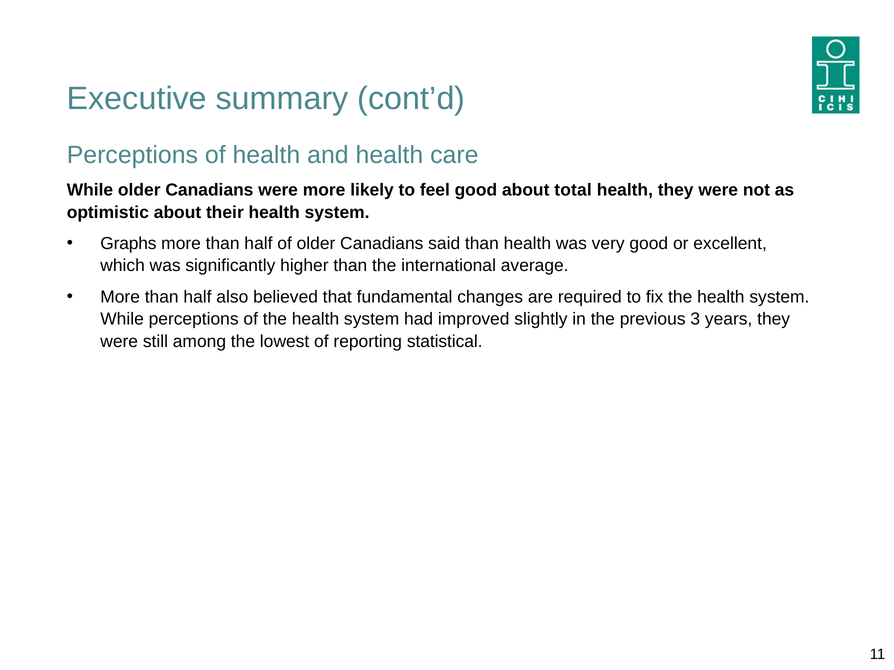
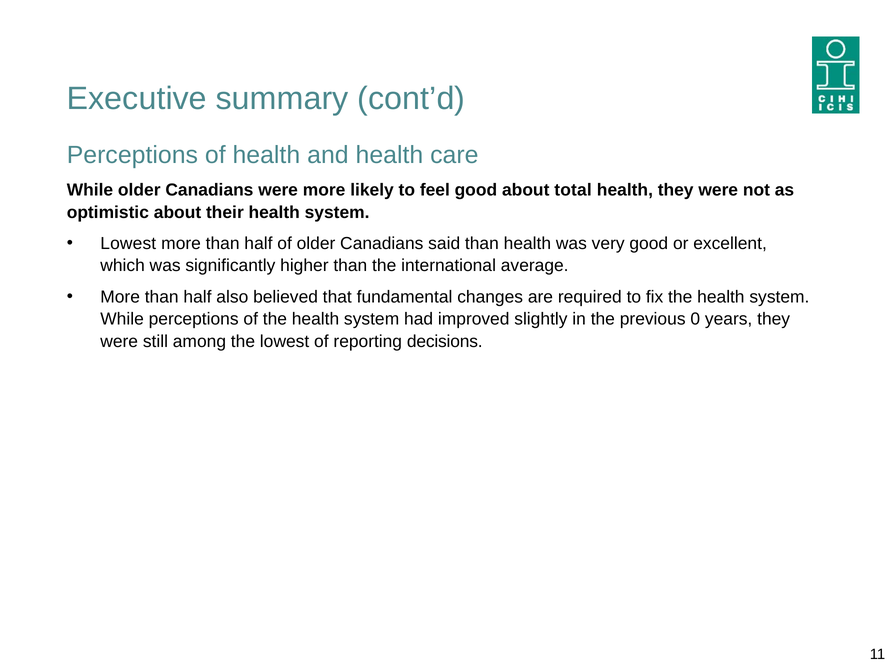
Graphs: Graphs -> Lowest (128, 244)
3: 3 -> 0 (695, 319)
statistical: statistical -> decisions (445, 342)
